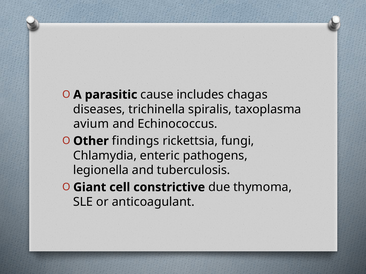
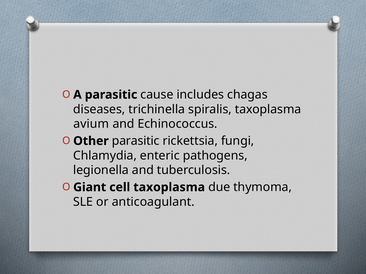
Other findings: findings -> parasitic (136, 141)
cell constrictive: constrictive -> taxoplasma (169, 188)
